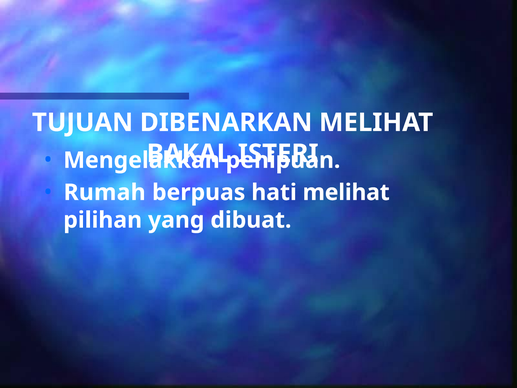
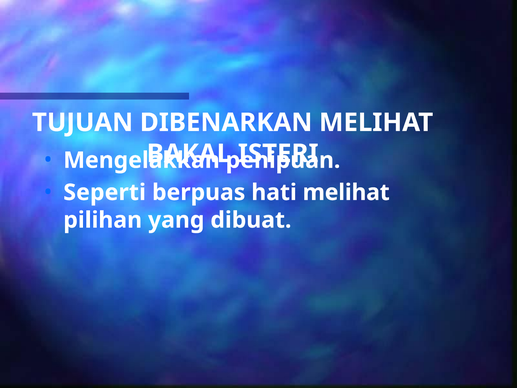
Rumah: Rumah -> Seperti (105, 192)
